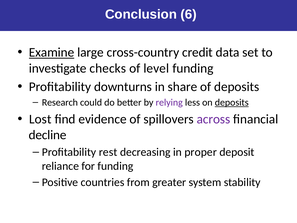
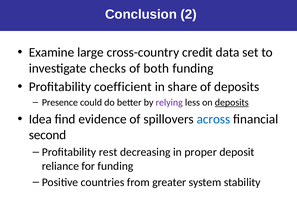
6: 6 -> 2 (189, 14)
Examine underline: present -> none (52, 52)
level: level -> both (156, 68)
downturns: downturns -> coefficient (123, 87)
Research: Research -> Presence (60, 102)
Lost: Lost -> Idea (40, 119)
across colour: purple -> blue (213, 119)
decline: decline -> second (48, 135)
